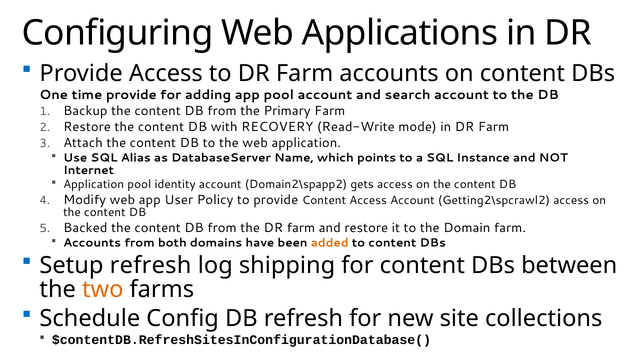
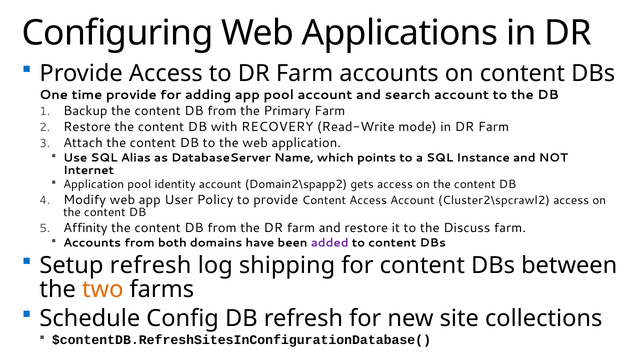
Getting2\spcrawl2: Getting2\spcrawl2 -> Cluster2\spcrawl2 (494, 201)
Backed: Backed -> Affinity (85, 228)
Domain: Domain -> Discuss (467, 228)
added colour: orange -> purple (330, 243)
